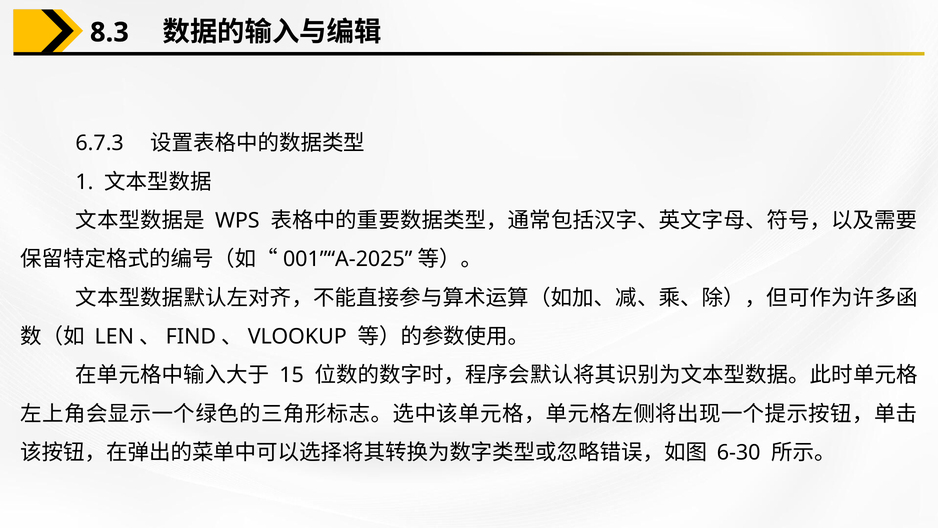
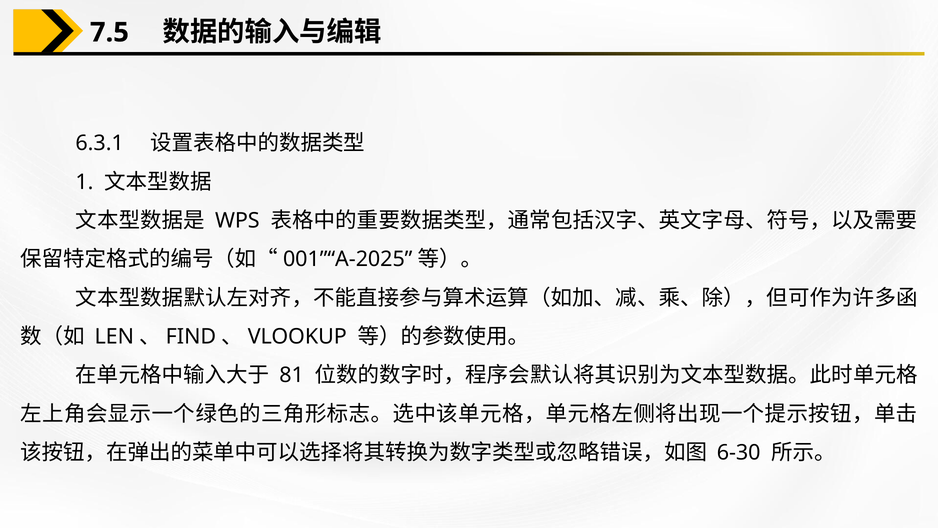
8.3: 8.3 -> 7.5 (109, 32)
6.7.3: 6.7.3 -> 6.3.1 (100, 143)
15: 15 -> 81 (292, 375)
